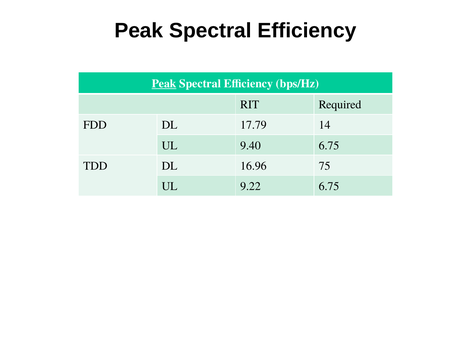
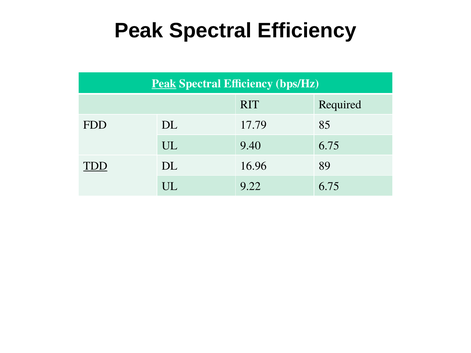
14: 14 -> 85 (325, 125)
TDD underline: none -> present (95, 166)
75: 75 -> 89 (325, 166)
